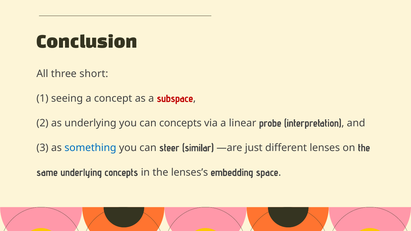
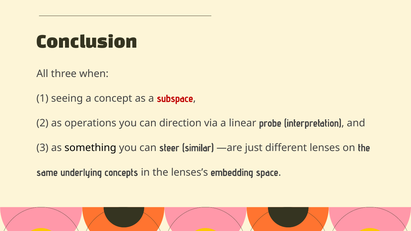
short: short -> when (94, 74)
as underlying: underlying -> operations (90, 123)
can concepts: concepts -> direction (180, 123)
something colour: blue -> black (90, 148)
